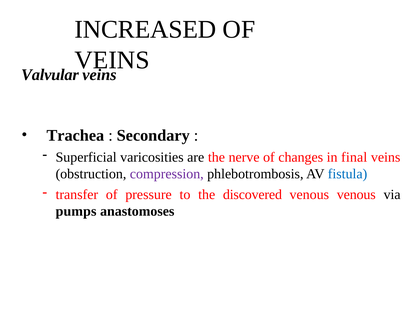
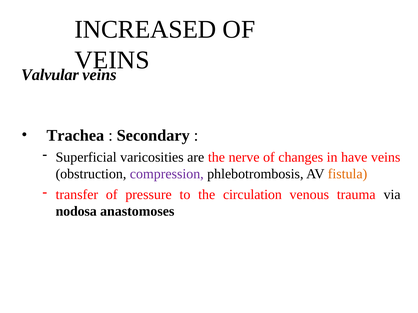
final: final -> have (354, 158)
fistula colour: blue -> orange (348, 174)
discovered: discovered -> circulation (252, 195)
venous venous: venous -> trauma (356, 195)
pumps: pumps -> nodosa (76, 212)
